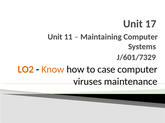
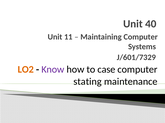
17: 17 -> 40 (151, 24)
Know colour: orange -> purple (53, 70)
viruses: viruses -> stating (88, 82)
